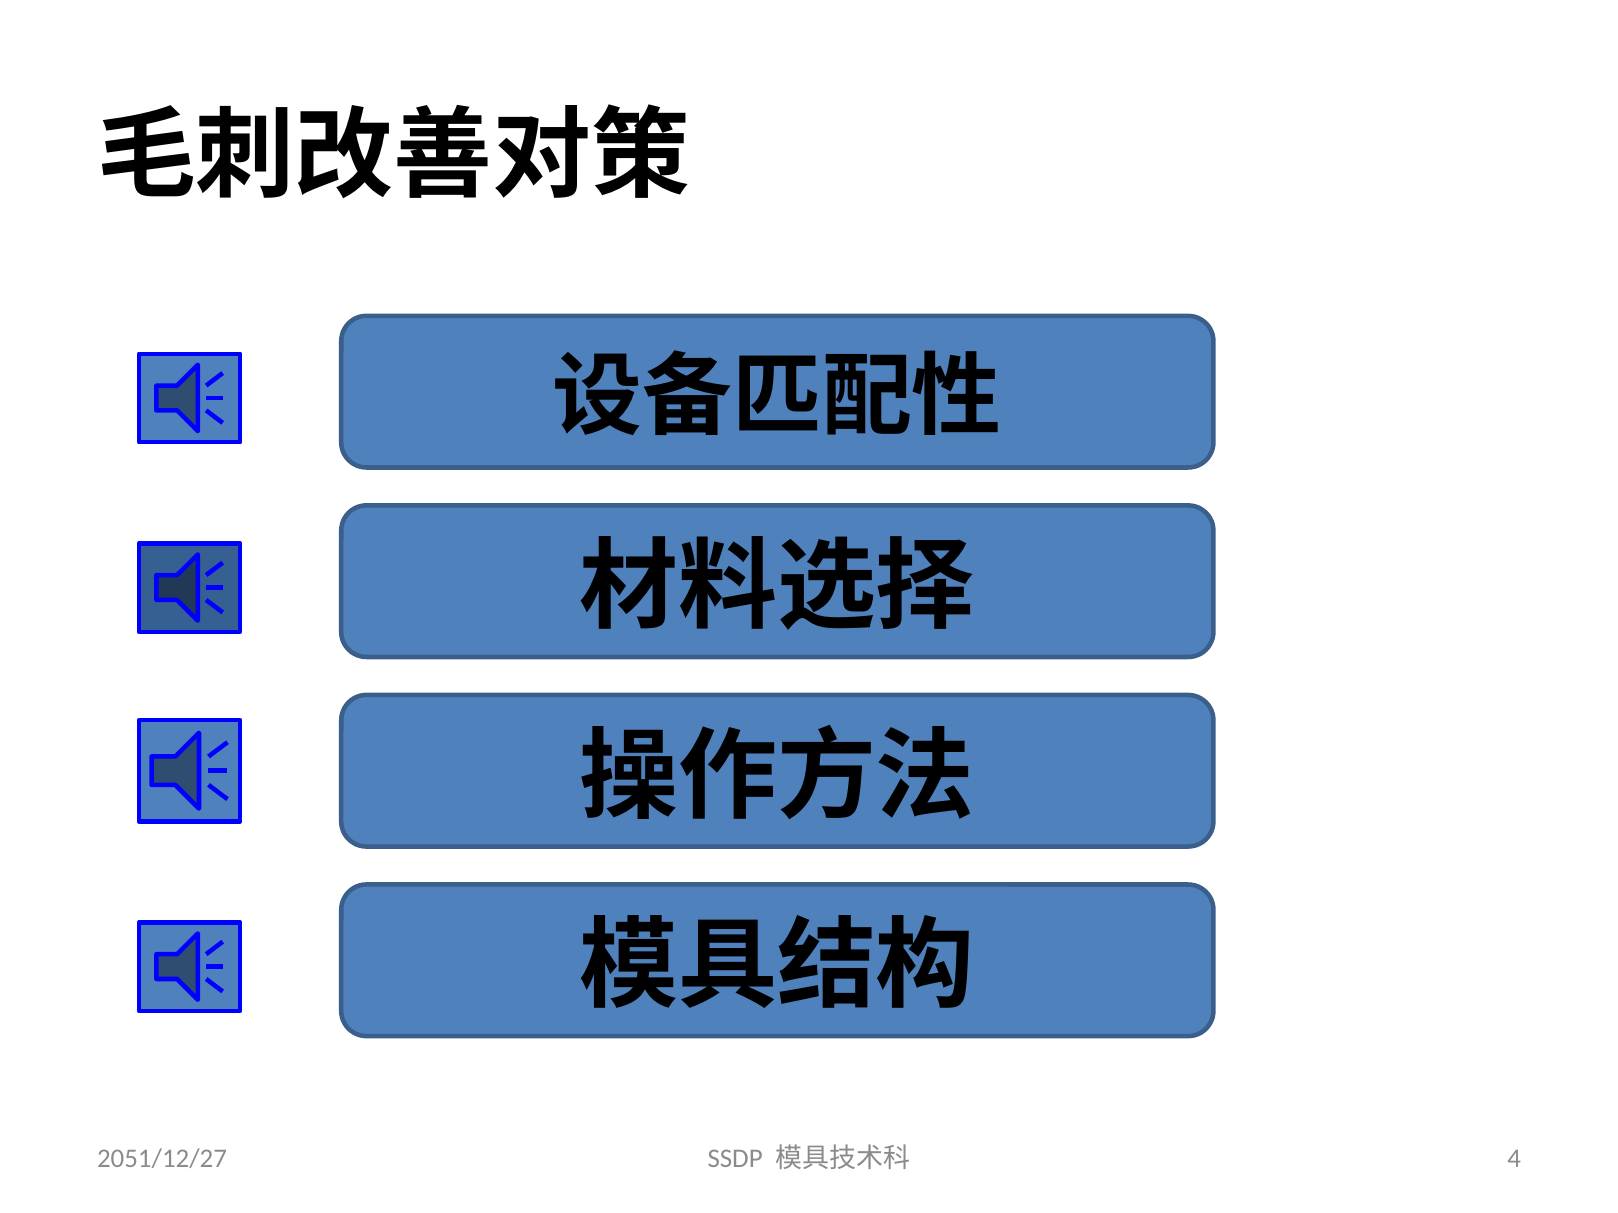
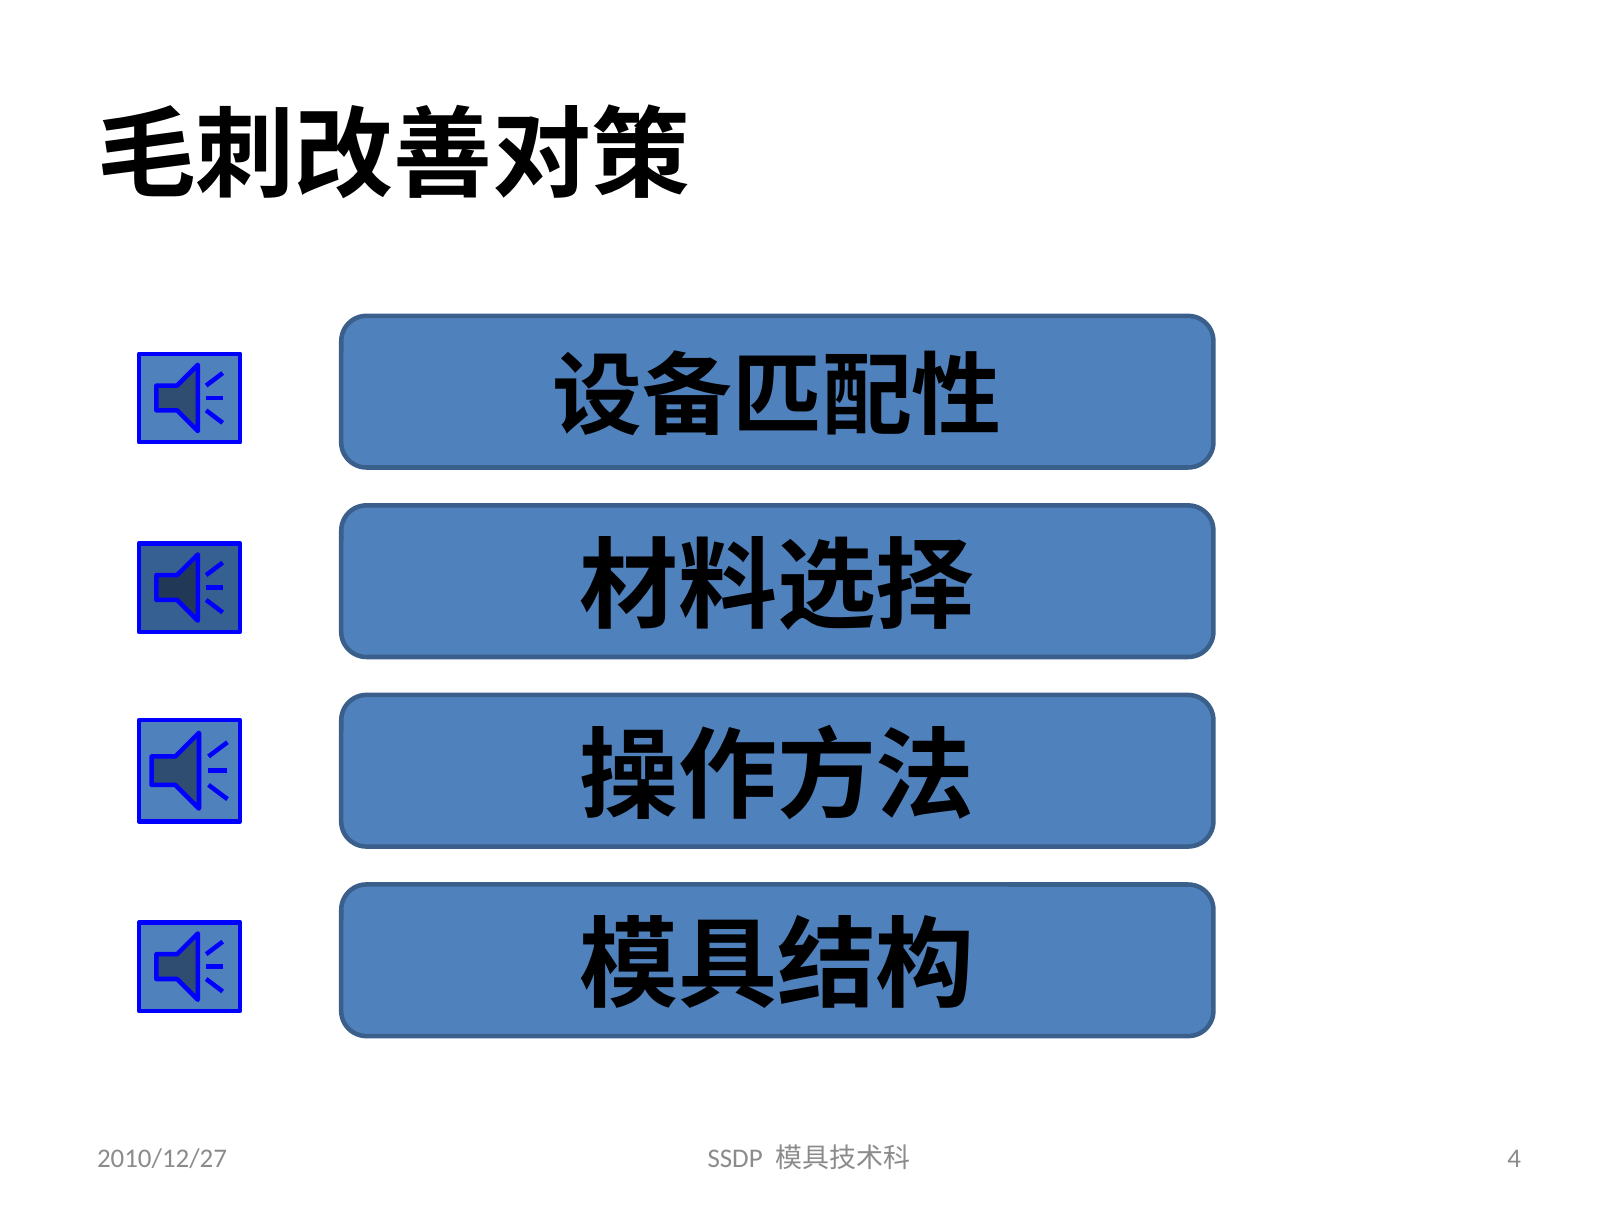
2051/12/27: 2051/12/27 -> 2010/12/27 (162, 1159)
